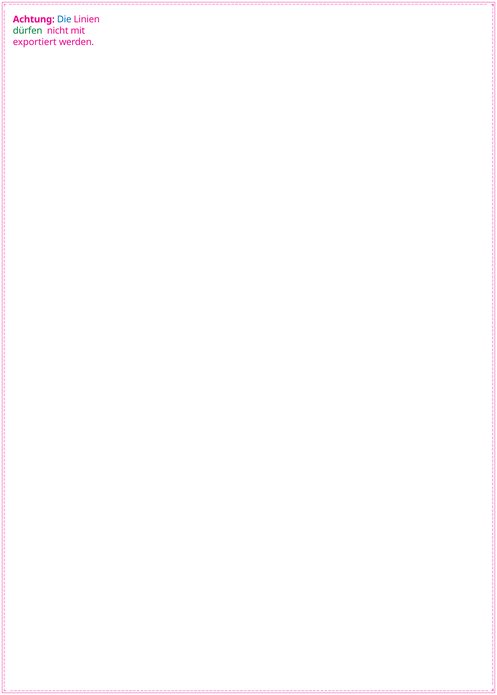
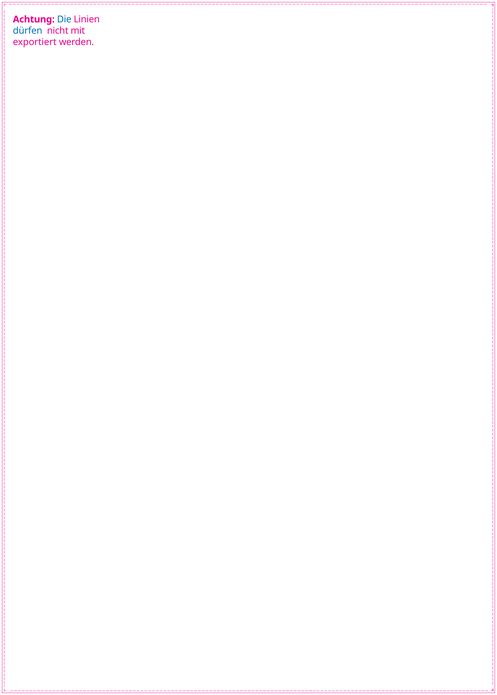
dürfen colour: green -> blue (28, 31)
